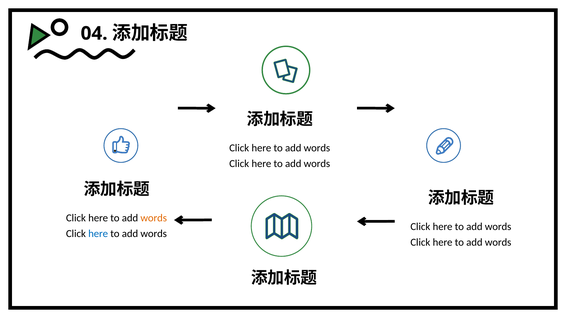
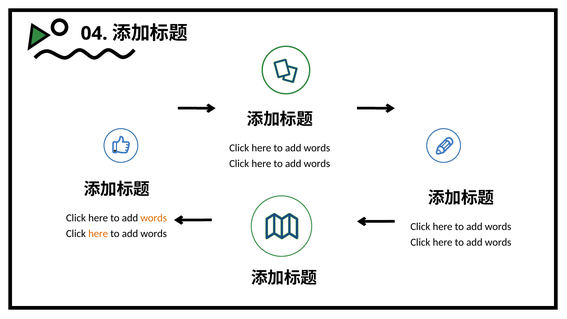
here colour: blue -> orange (98, 234)
